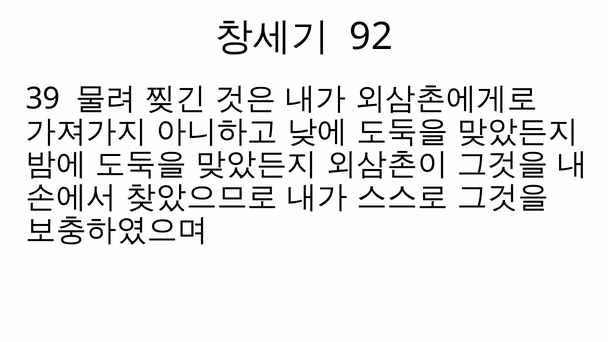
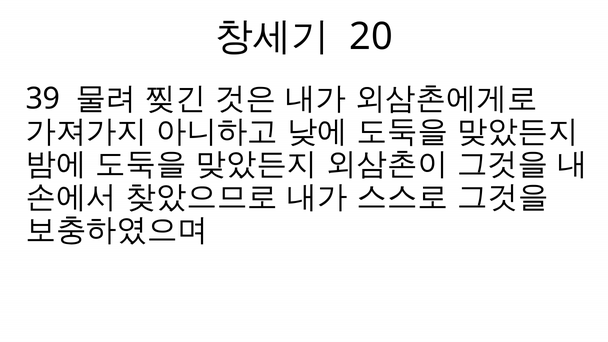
92: 92 -> 20 (371, 37)
